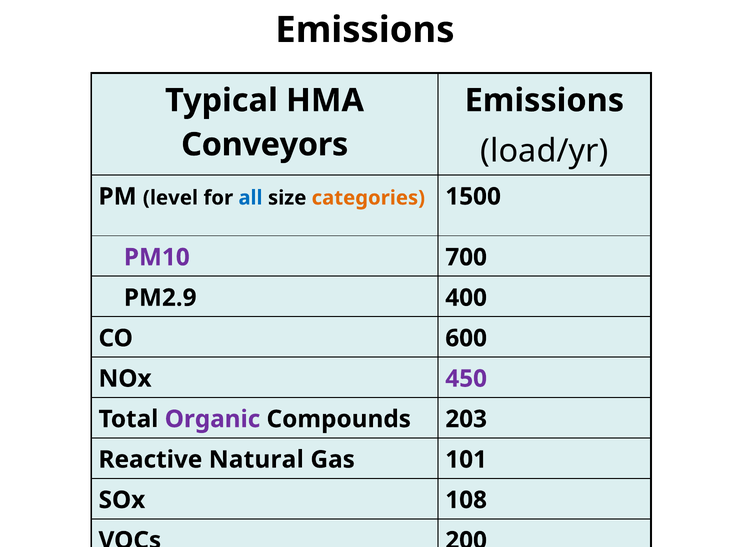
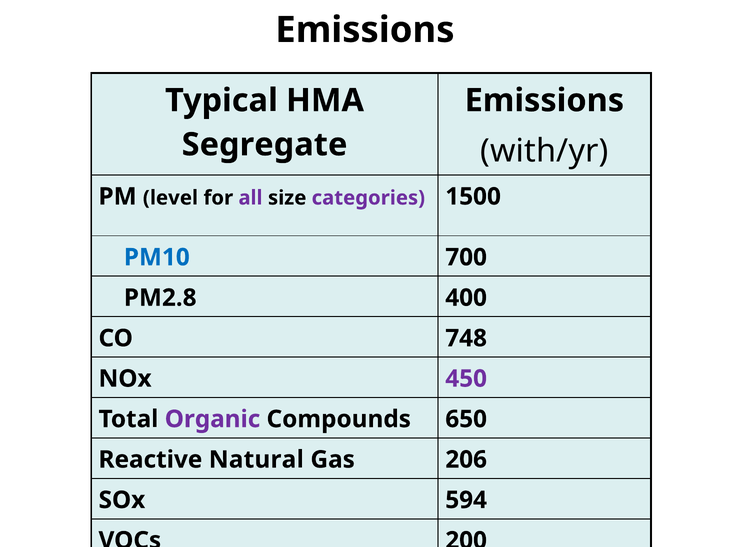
Conveyors: Conveyors -> Segregate (265, 145)
load/yr: load/yr -> with/yr (544, 151)
all colour: blue -> purple (251, 198)
categories colour: orange -> purple (368, 198)
PM10 colour: purple -> blue (157, 258)
PM2.9: PM2.9 -> PM2.8 (160, 298)
600: 600 -> 748 (466, 339)
203: 203 -> 650 (466, 420)
101: 101 -> 206 (466, 460)
108: 108 -> 594 (466, 501)
